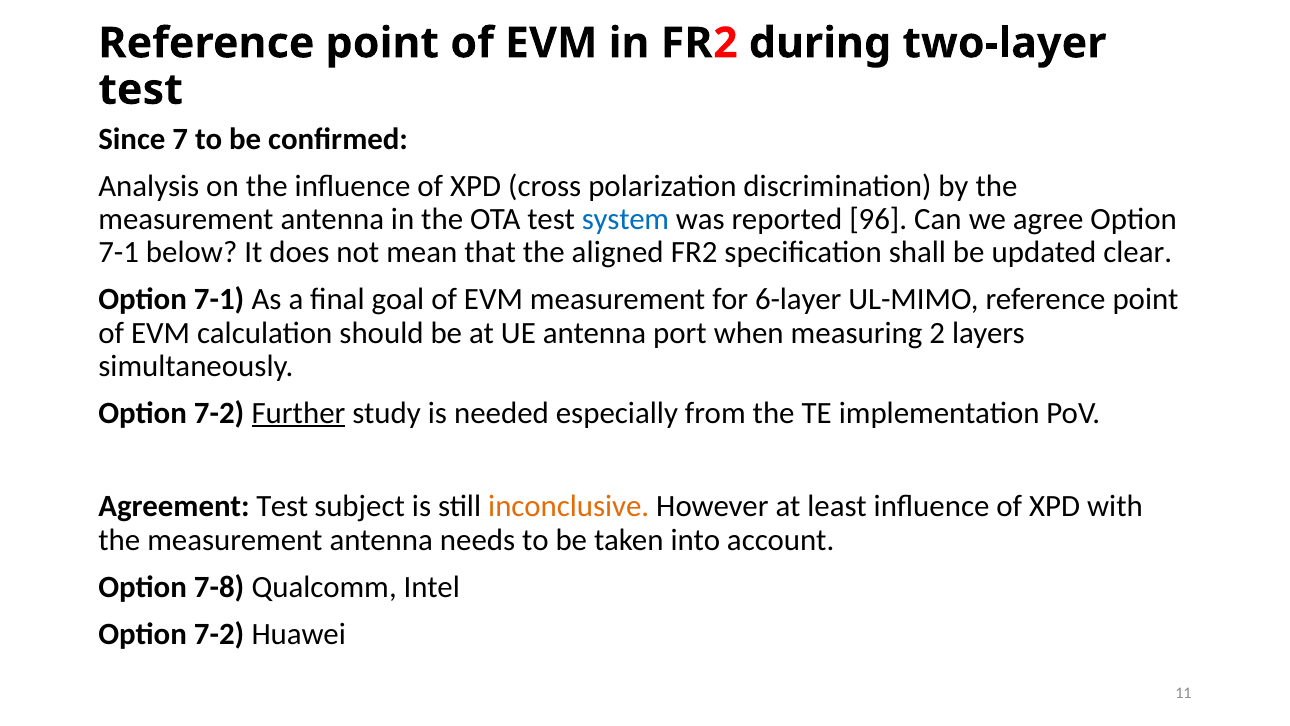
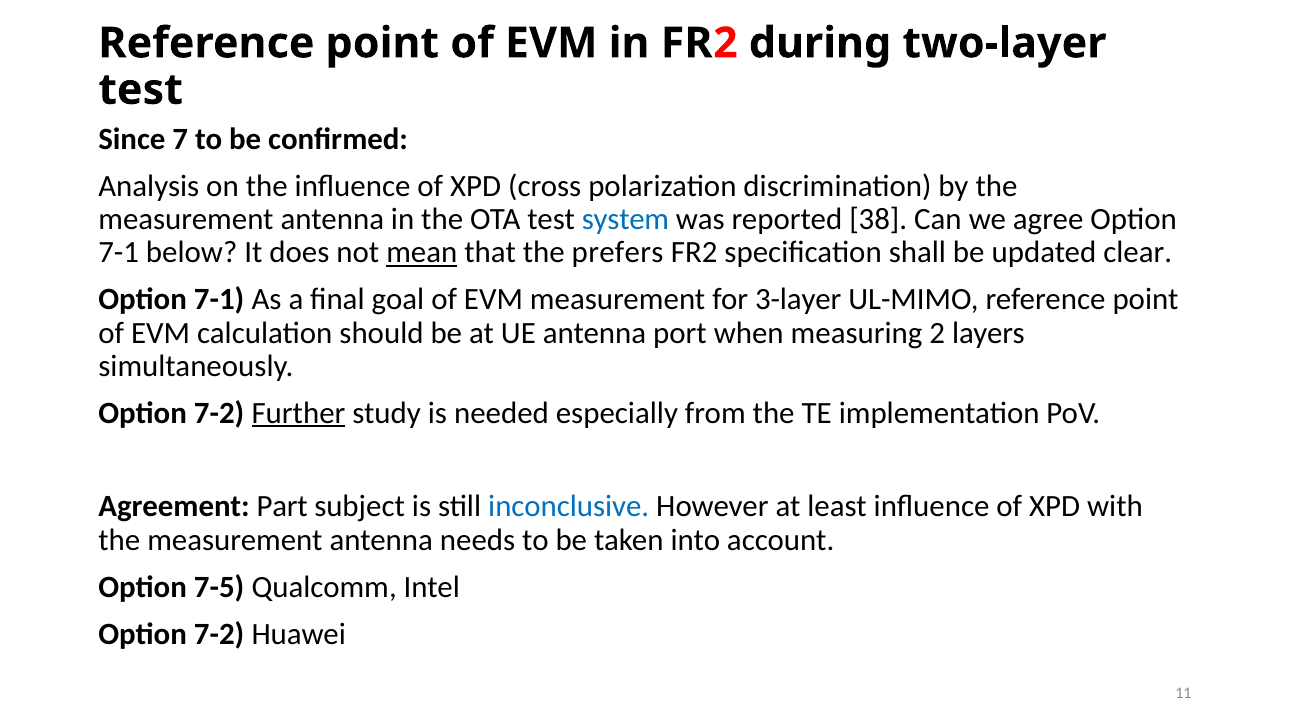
96: 96 -> 38 (878, 219)
mean underline: none -> present (422, 253)
aligned: aligned -> prefers (618, 253)
6-layer: 6-layer -> 3-layer (798, 299)
Agreement Test: Test -> Part (282, 506)
inconclusive colour: orange -> blue (569, 506)
7-8: 7-8 -> 7-5 (219, 587)
